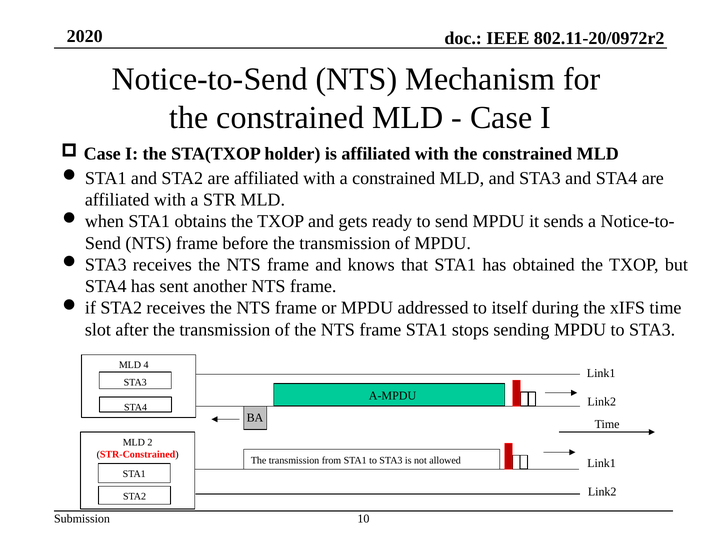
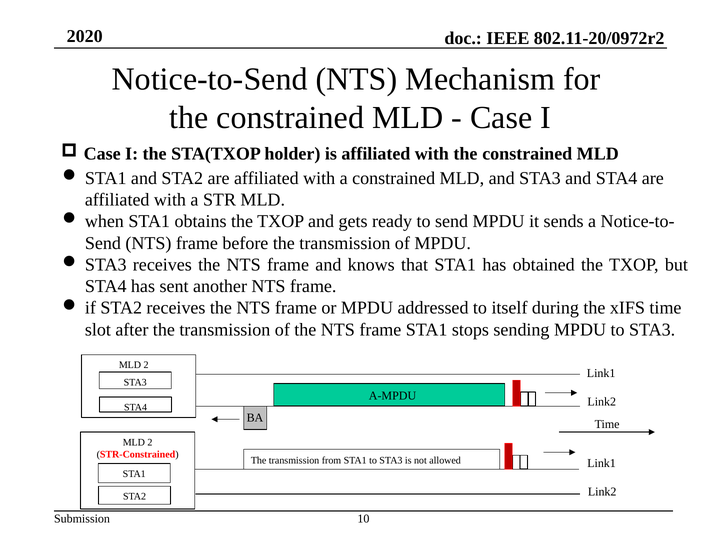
4: 4 -> 2 (146, 365)
